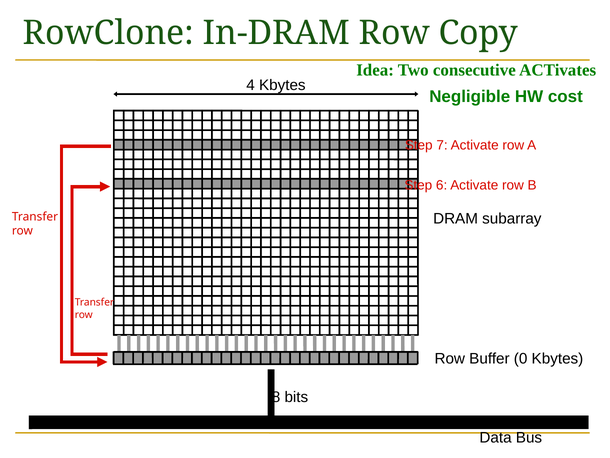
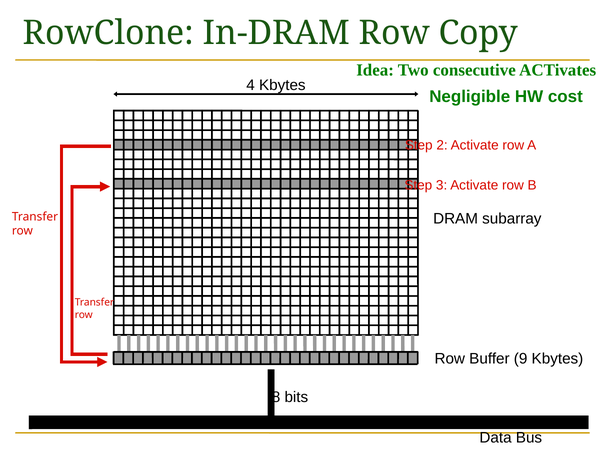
7: 7 -> 2 (442, 145)
6: 6 -> 3 (442, 185)
0: 0 -> 9 (521, 359)
